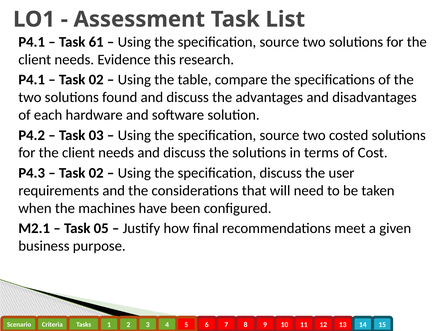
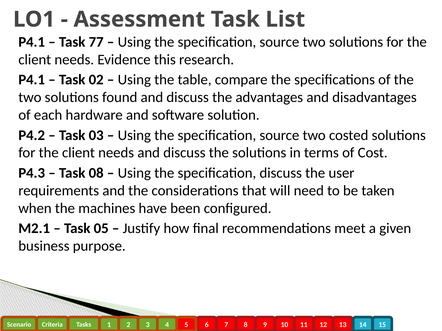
61: 61 -> 77 (96, 42)
02: 02 -> 08 (96, 173)
